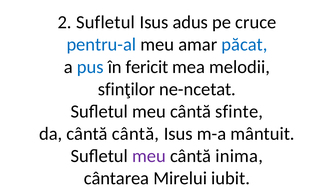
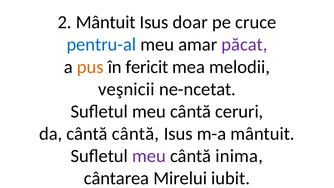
2 Sufletul: Sufletul -> Mântuit (106, 22)
adus: adus -> doar (190, 22)
păcat colour: blue -> purple (244, 45)
pus colour: blue -> orange (90, 67)
sfinţilor: sfinţilor -> veşnicii (126, 89)
sfinte: sfinte -> ceruri (239, 111)
